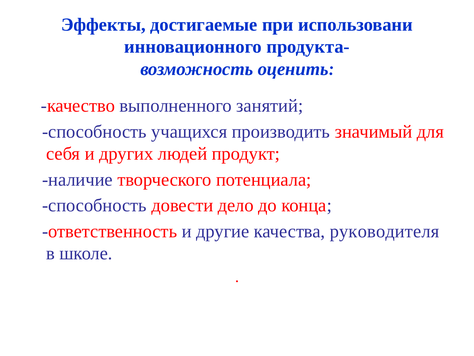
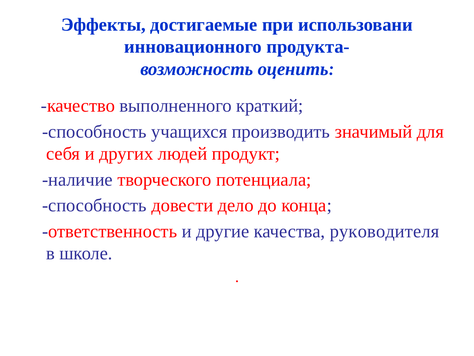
занятий: занятий -> краткий (270, 106)
